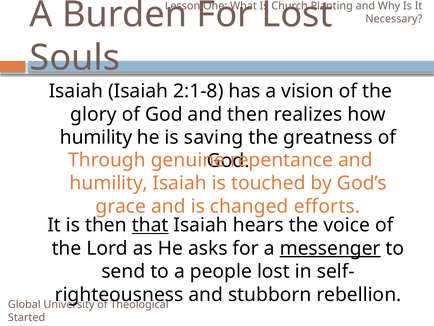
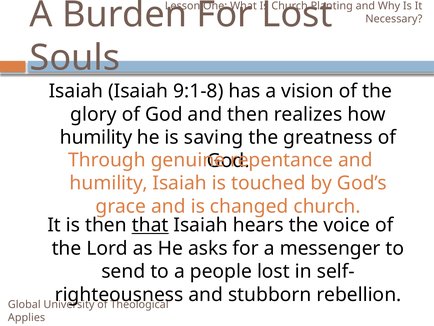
2:1-8: 2:1-8 -> 9:1-8 (198, 91)
changed efforts: efforts -> church (327, 206)
messenger underline: present -> none (330, 248)
Started: Started -> Applies (27, 317)
